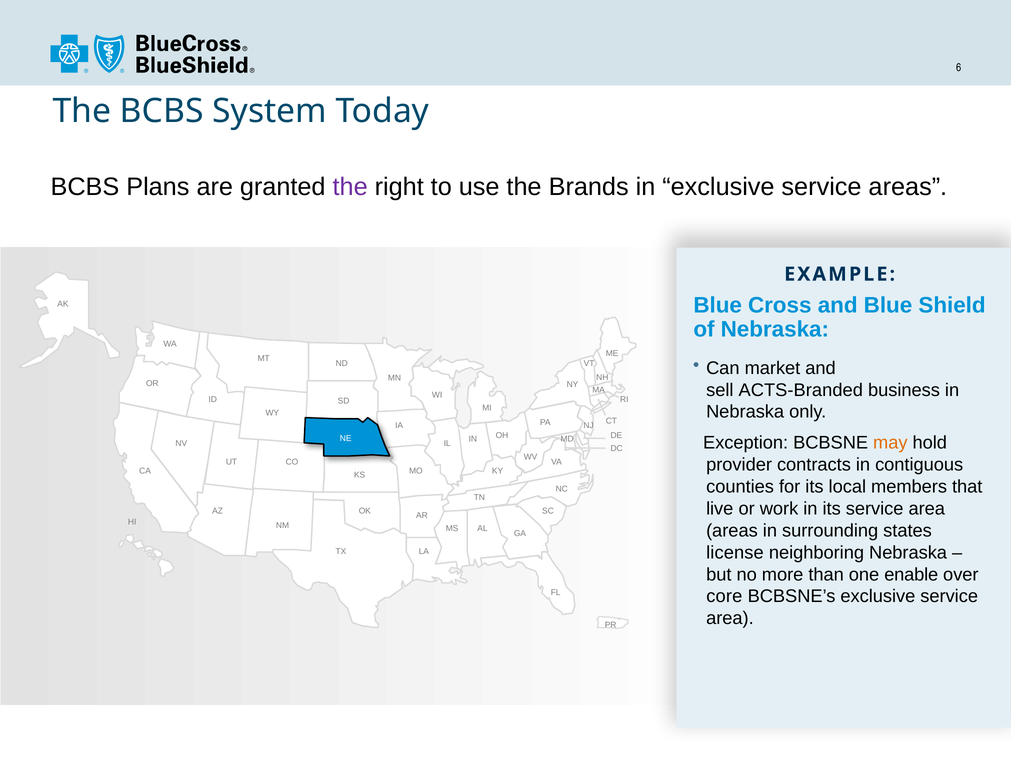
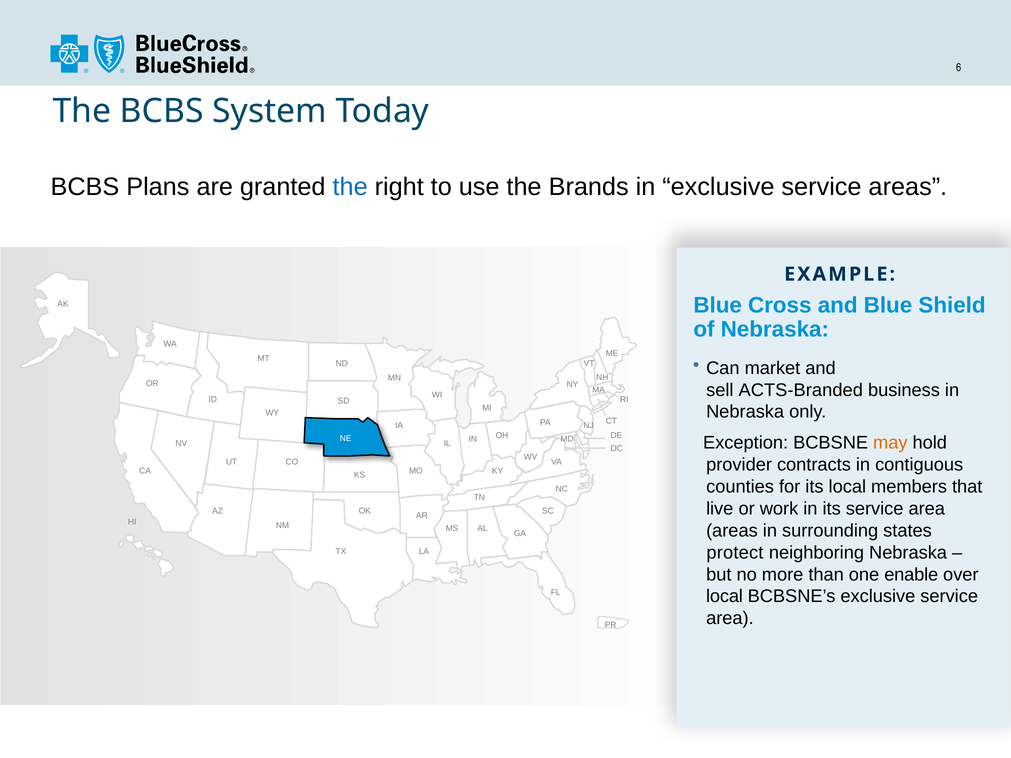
the colour: purple -> blue (350, 187)
license: license -> protect (735, 553)
core: core -> local (725, 597)
